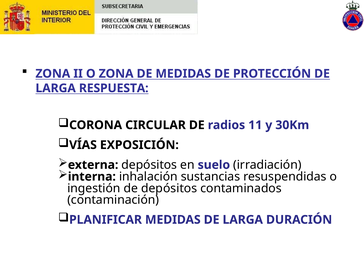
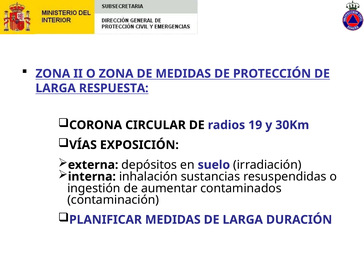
11: 11 -> 19 (255, 125)
de depósitos: depósitos -> aumentar (169, 188)
